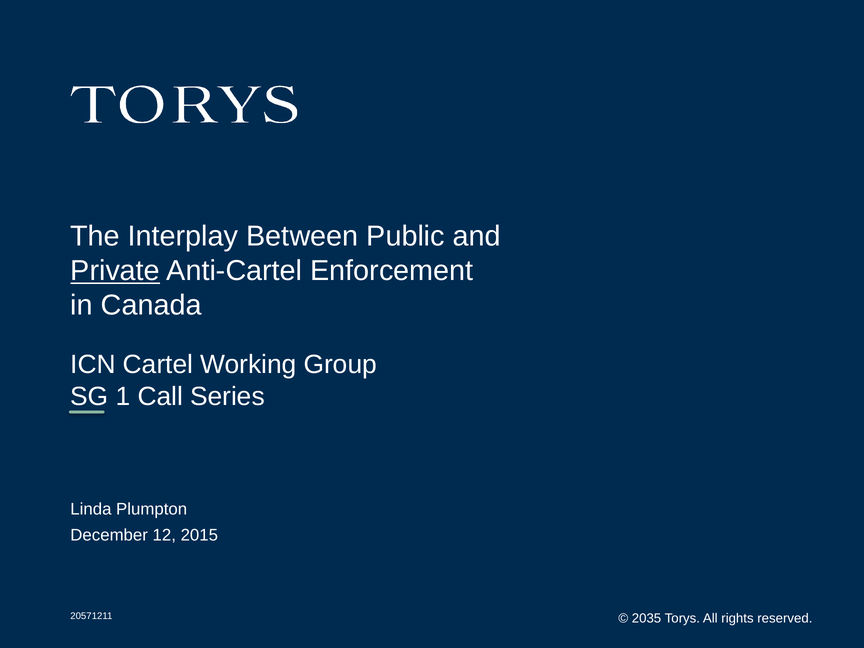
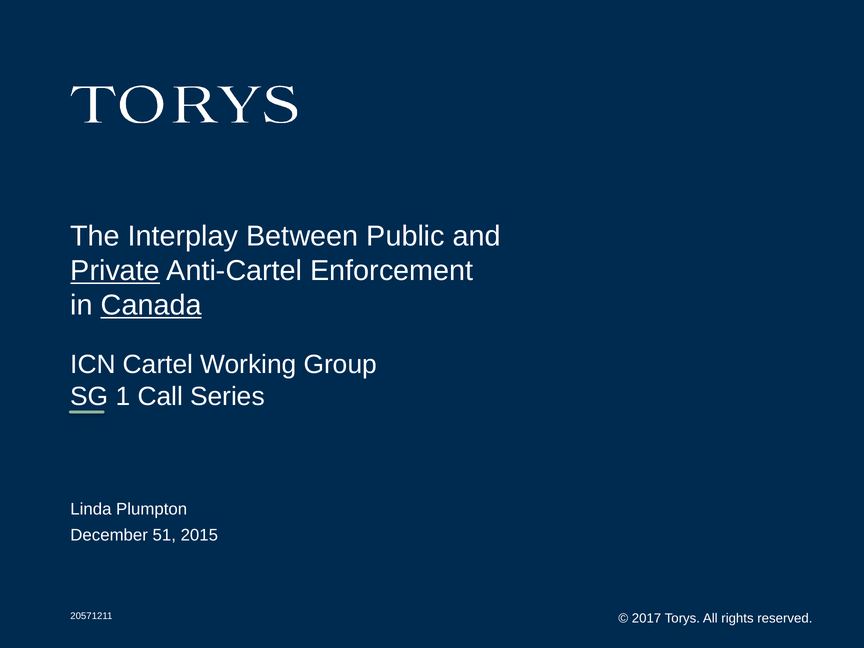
Canada underline: none -> present (151, 305)
12: 12 -> 51 (164, 535)
2035: 2035 -> 2017 (647, 618)
